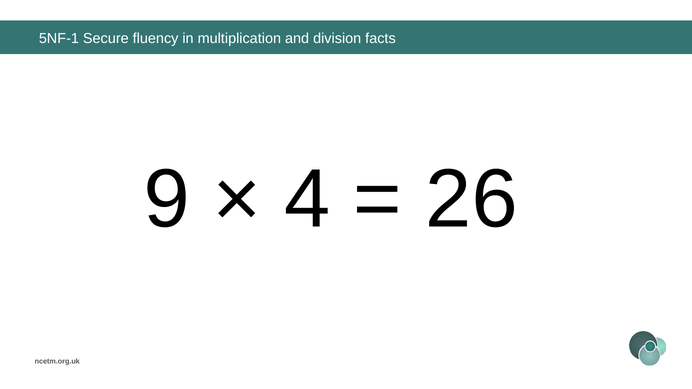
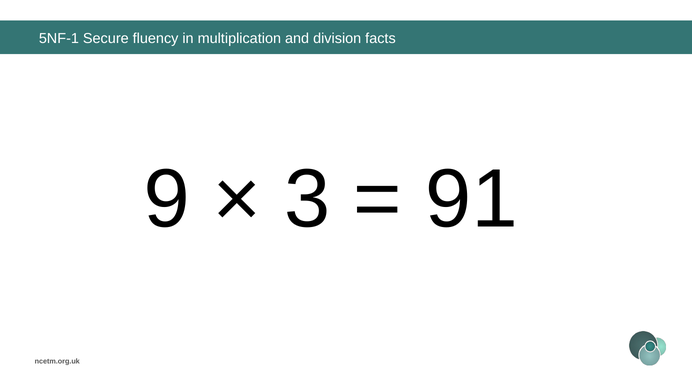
4: 4 -> 3 (307, 200)
26: 26 -> 91 (472, 200)
